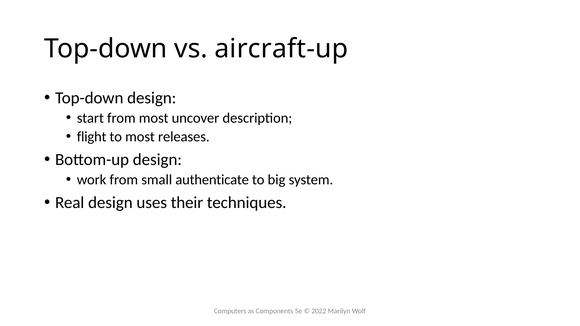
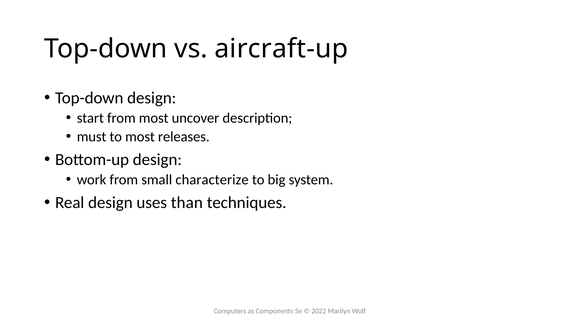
flight: flight -> must (92, 137)
authenticate: authenticate -> characterize (212, 180)
their: their -> than (187, 203)
